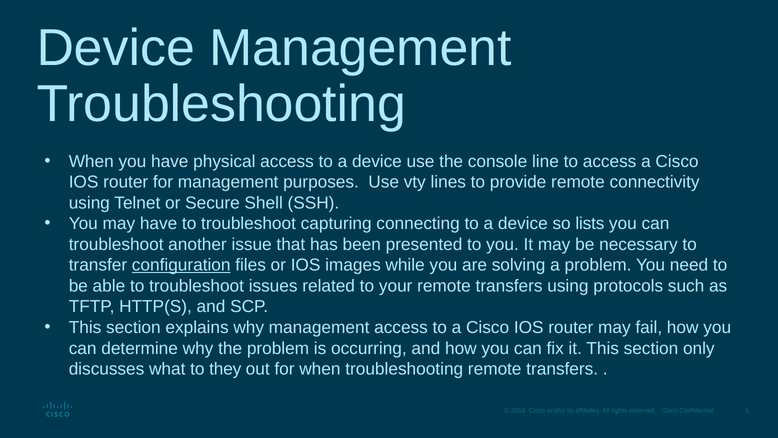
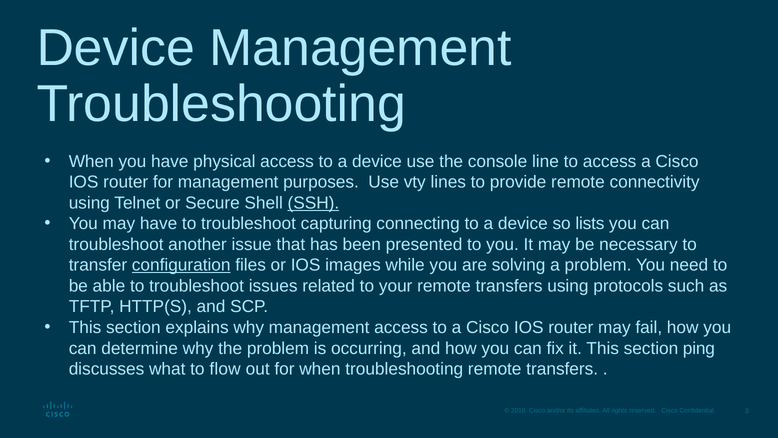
SSH underline: none -> present (313, 203)
only: only -> ping (699, 348)
they: they -> flow (225, 369)
